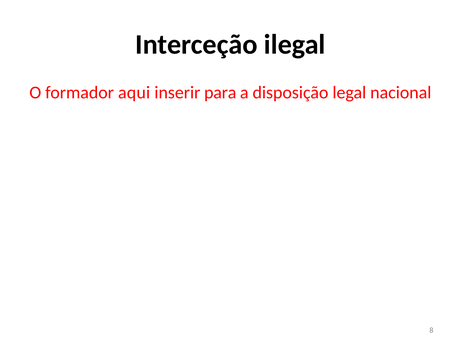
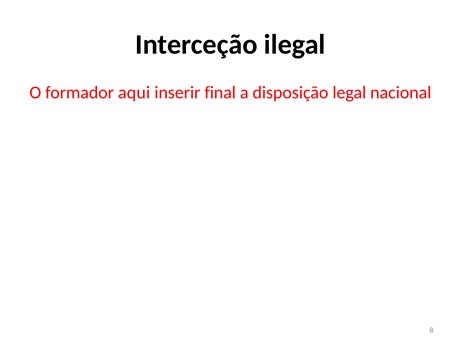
para: para -> final (220, 93)
